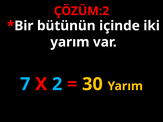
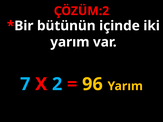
30: 30 -> 96 (92, 84)
